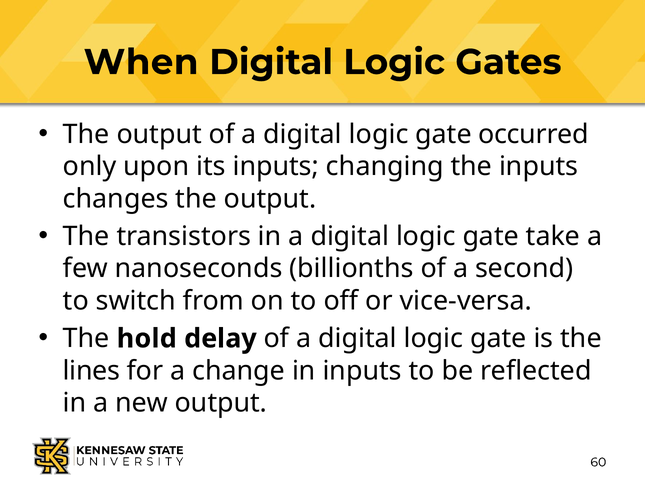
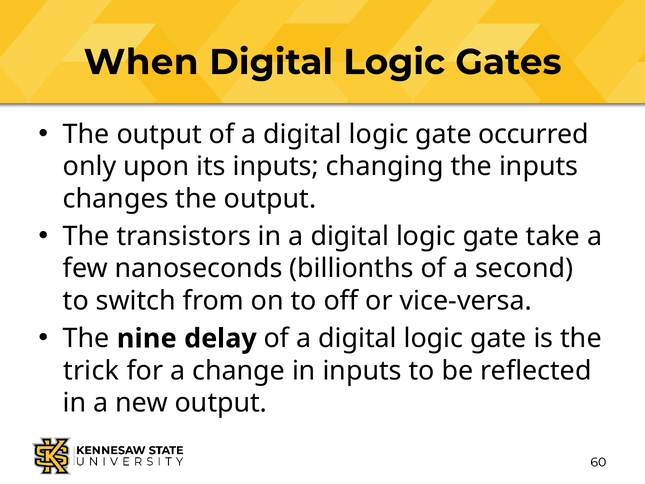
hold: hold -> nine (147, 338)
lines: lines -> trick (91, 371)
